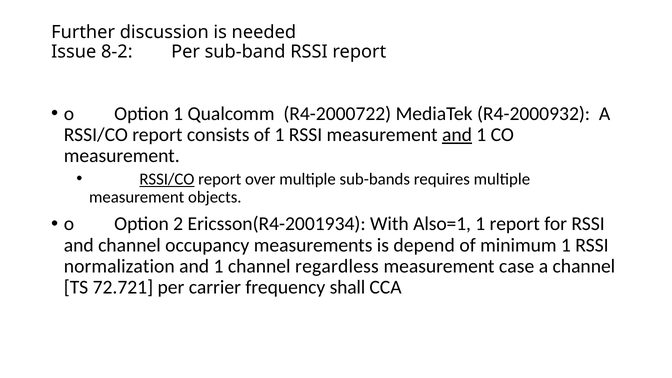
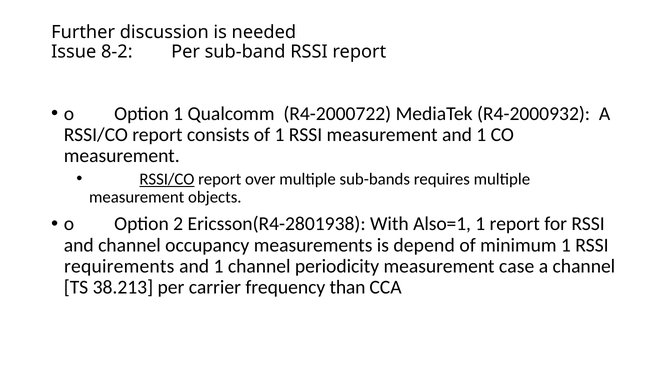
and underline: present -> none (457, 135)
Ericsson(R4-2001934: Ericsson(R4-2001934 -> Ericsson(R4-2801938 (277, 224)
normalization: normalization -> requirements (119, 266)
regardless: regardless -> periodicity (337, 266)
72.721: 72.721 -> 38.213 (123, 287)
shall: shall -> than (348, 287)
